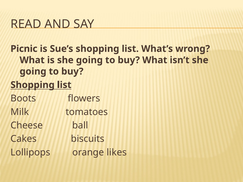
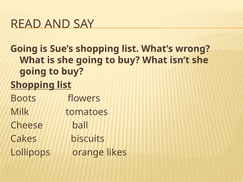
Picnic: Picnic -> Going (24, 49)
